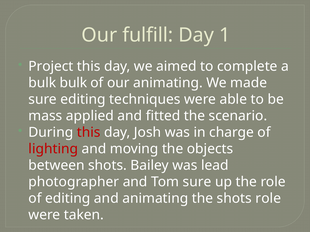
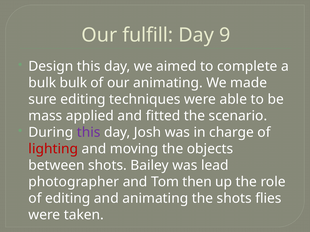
1: 1 -> 9 (225, 35)
Project: Project -> Design (51, 67)
this colour: red -> purple (89, 133)
Tom sure: sure -> then (197, 182)
shots role: role -> flies (268, 199)
